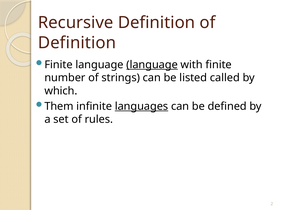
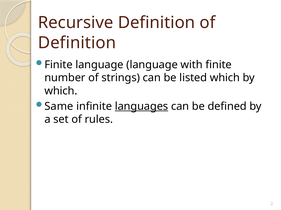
language underline: present -> none (152, 65)
listed called: called -> which (225, 78)
Them: Them -> Same (59, 107)
